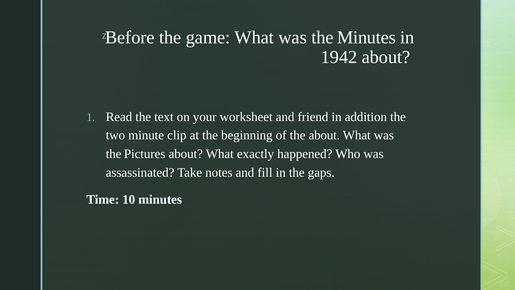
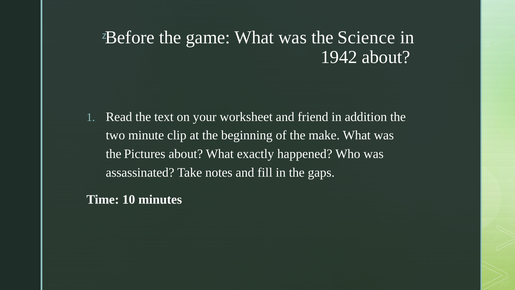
the Minutes: Minutes -> Science (366, 37)
the about: about -> make (324, 135)
